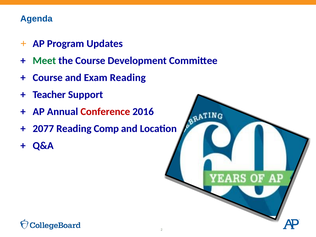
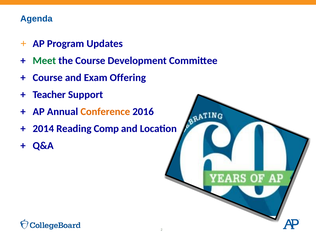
Exam Reading: Reading -> Offering (128, 78)
Conference colour: red -> orange (105, 112)
2077: 2077 -> 2014 (43, 129)
